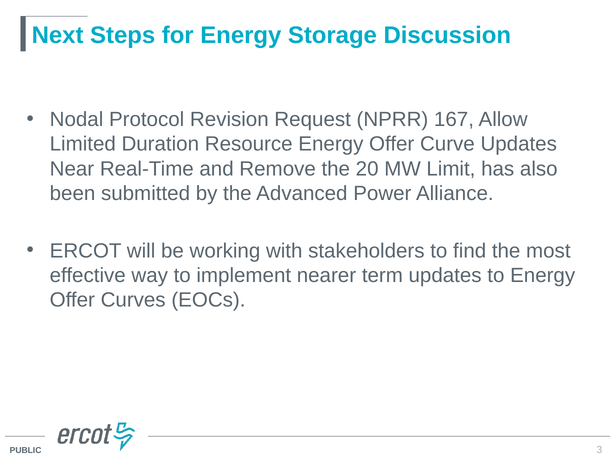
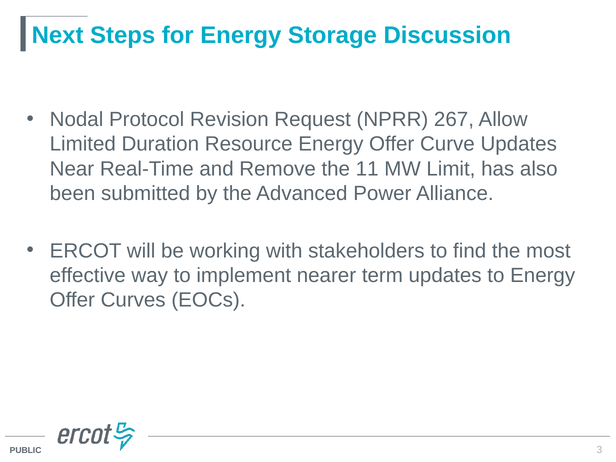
167: 167 -> 267 (454, 119)
20: 20 -> 11 (367, 169)
